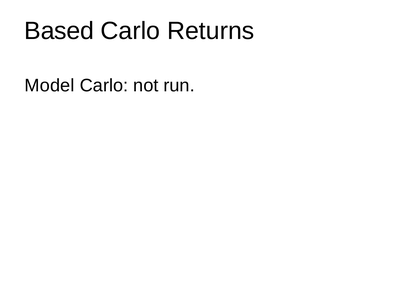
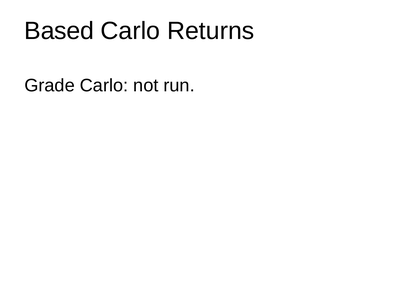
Model: Model -> Grade (50, 86)
